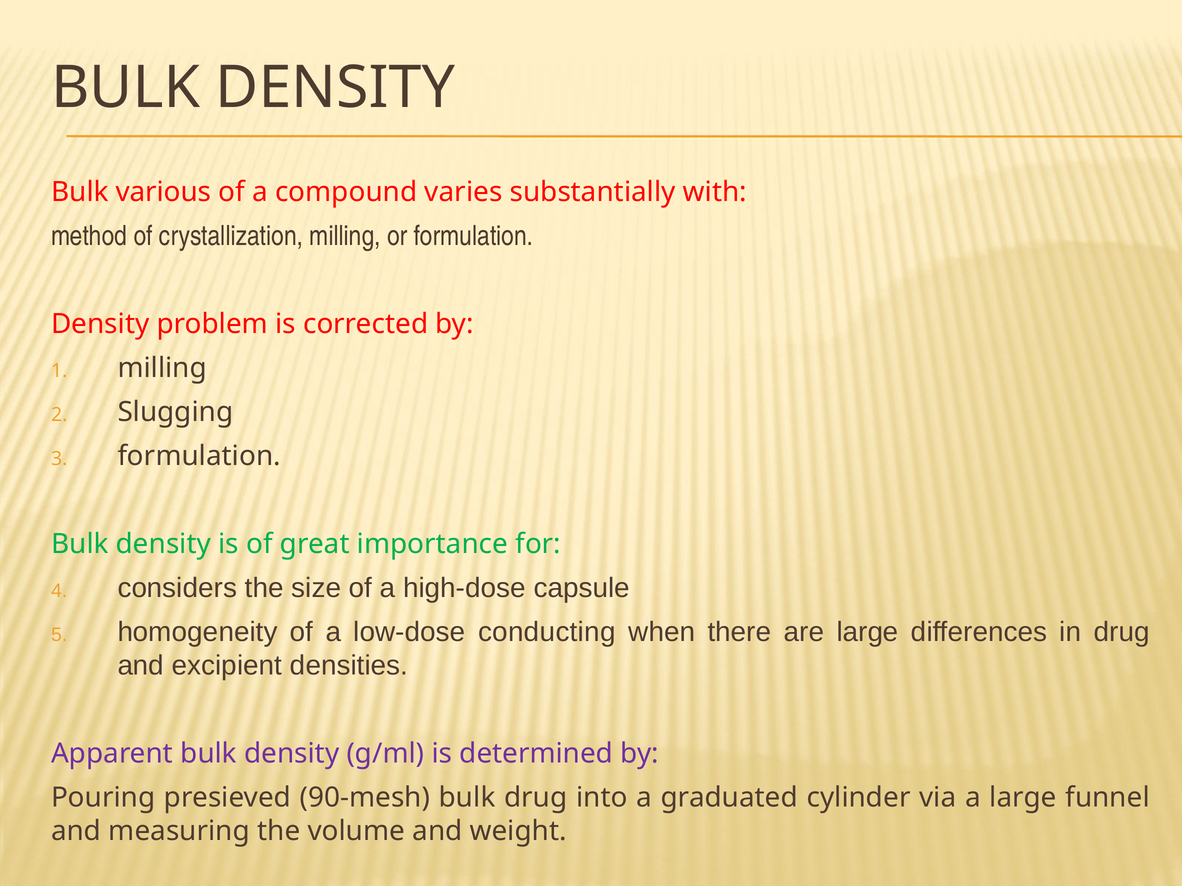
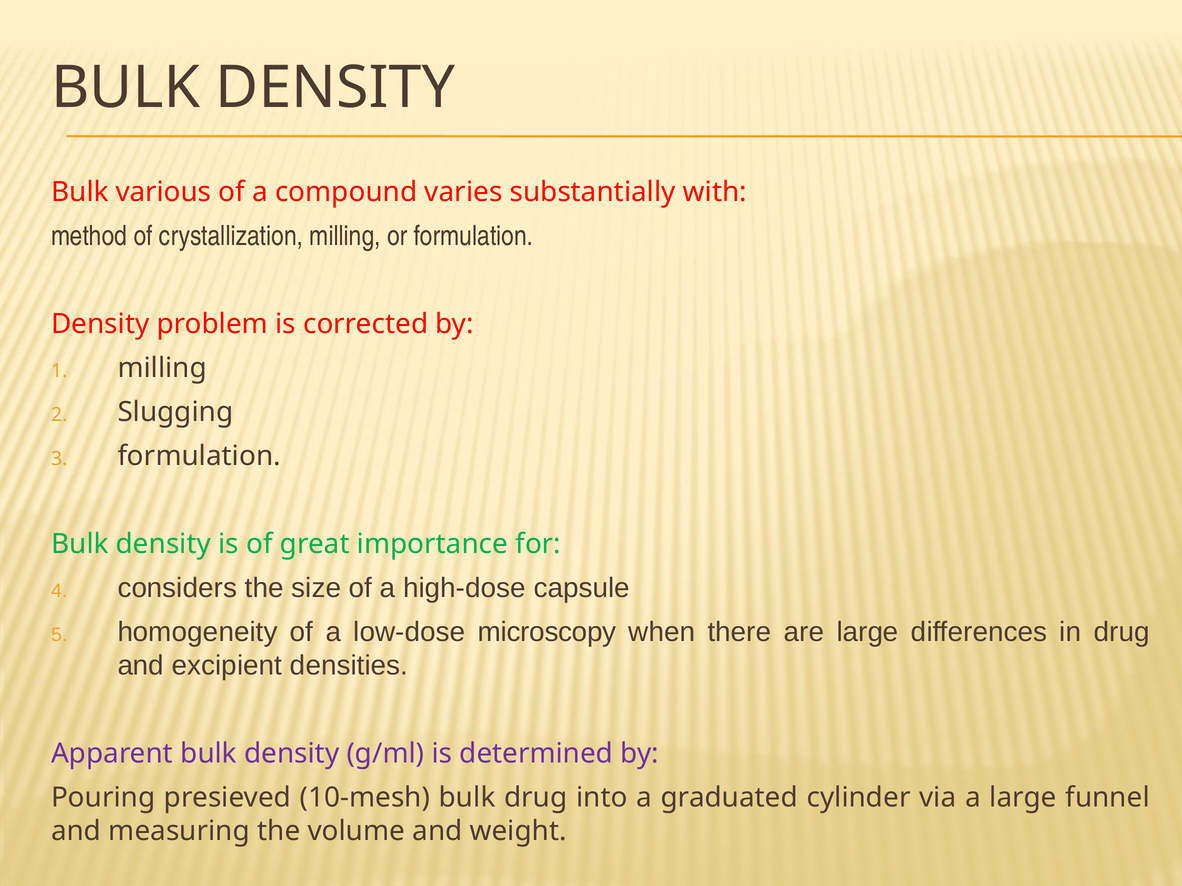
conducting: conducting -> microscopy (547, 632)
90-mesh: 90-mesh -> 10-mesh (365, 798)
